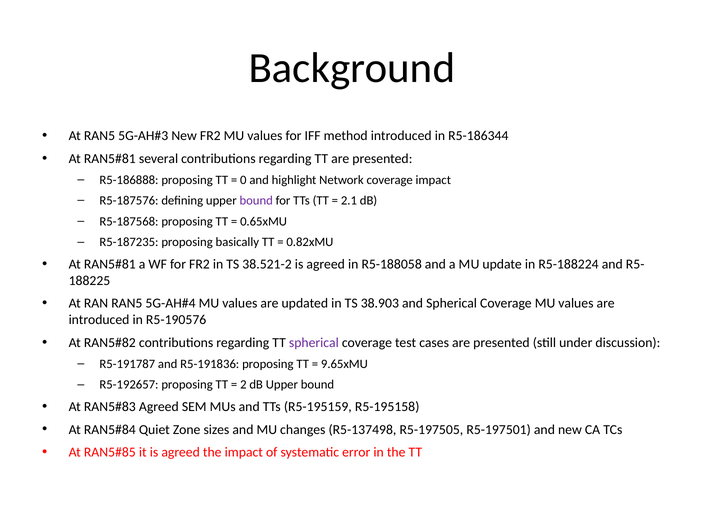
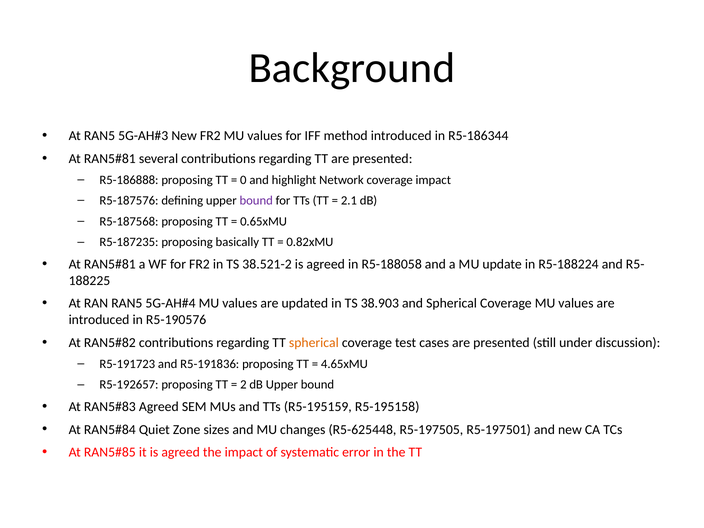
spherical colour: purple -> orange (314, 343)
R5-191787: R5-191787 -> R5-191723 (127, 364)
9.65xMU: 9.65xMU -> 4.65xMU (344, 364)
R5-137498: R5-137498 -> R5-625448 (362, 430)
